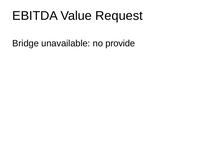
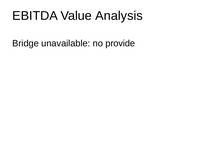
Request: Request -> Analysis (119, 16)
